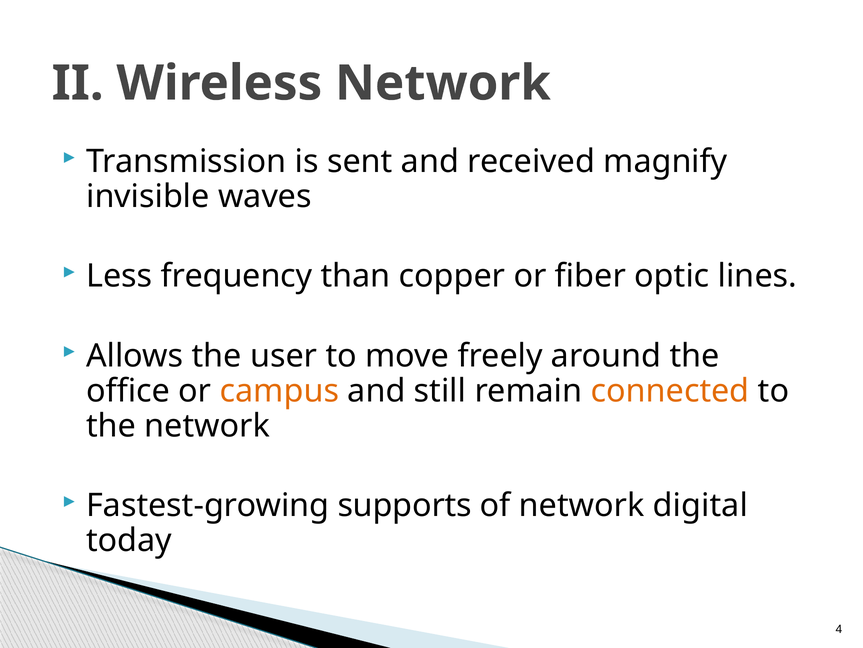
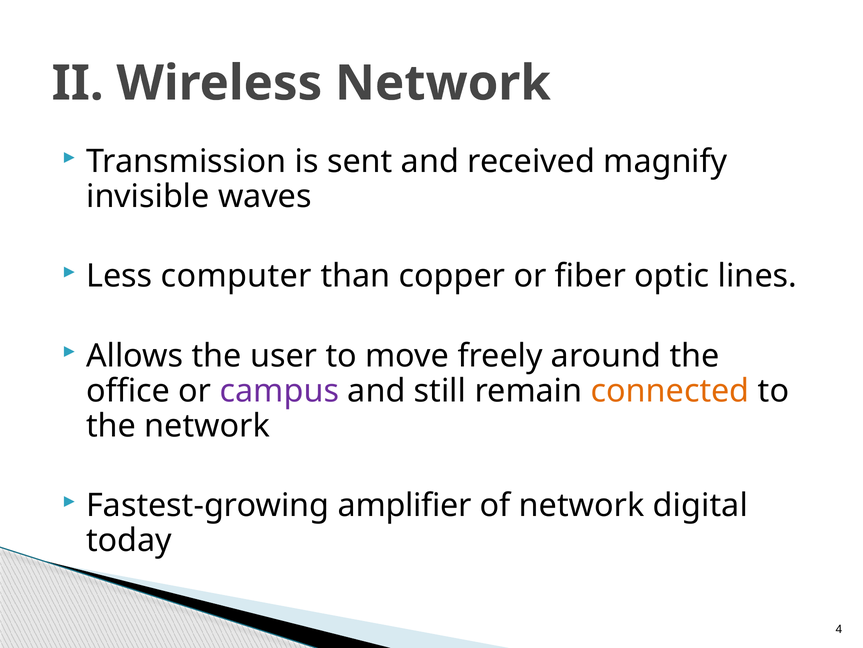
frequency: frequency -> computer (236, 276)
campus colour: orange -> purple (279, 390)
supports: supports -> amplifier (405, 505)
